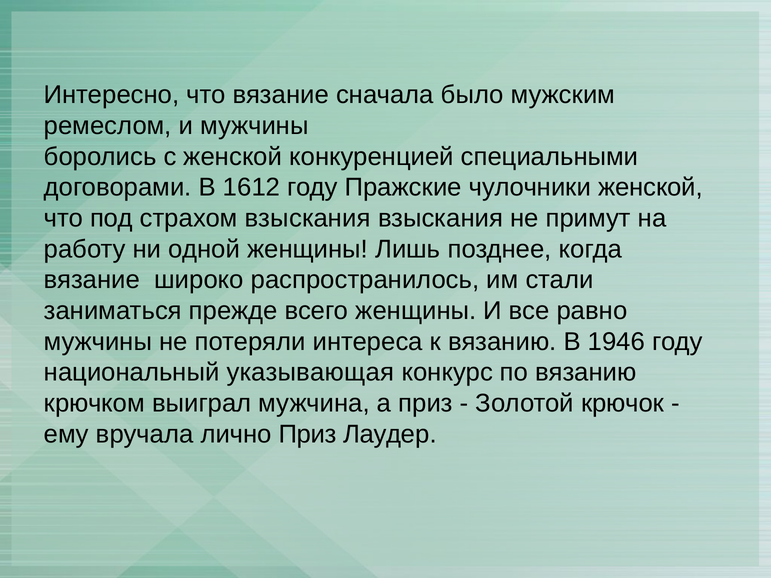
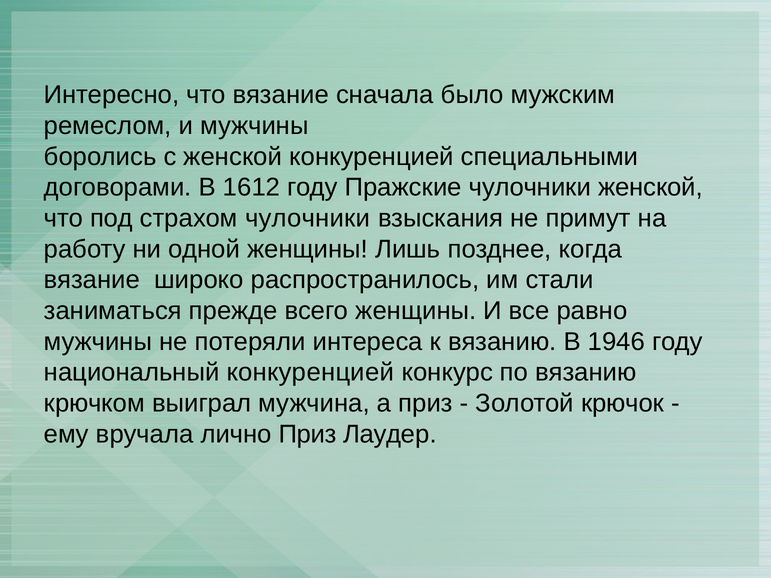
страхом взыскания: взыскания -> чулочники (308, 218)
национальный указывающая: указывающая -> конкуренцией (310, 373)
